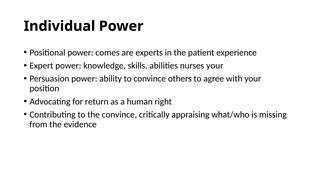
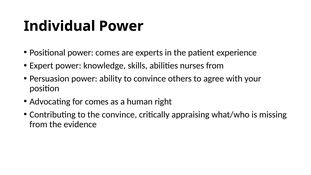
nurses your: your -> from (215, 66)
for return: return -> comes (97, 101)
